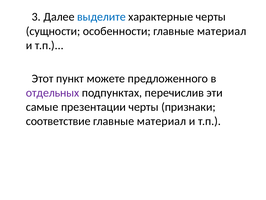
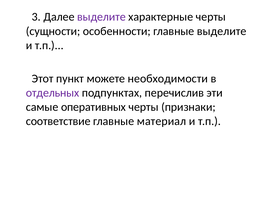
выделите colour: blue -> purple (101, 17)
особенности главные материал: материал -> выделите (222, 31)
предложенного: предложенного -> необходимости (168, 78)
презентации: презентации -> оперативных (93, 107)
